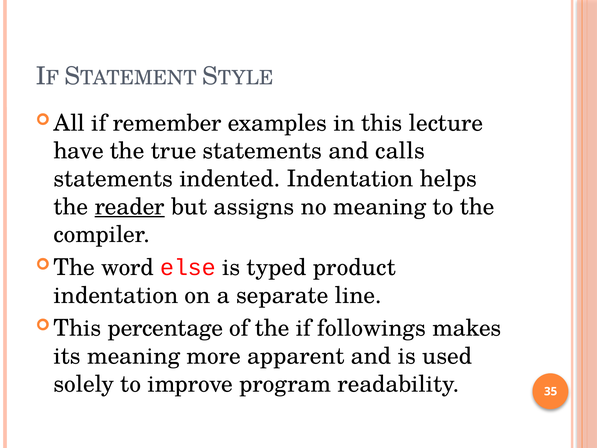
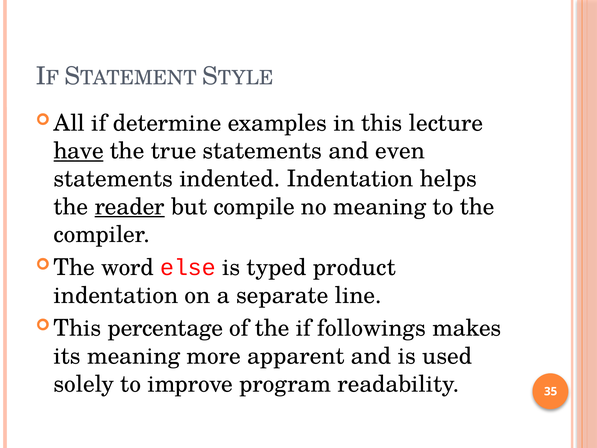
remember: remember -> determine (167, 123)
have underline: none -> present (79, 151)
calls: calls -> even (400, 151)
assigns: assigns -> compile (254, 207)
